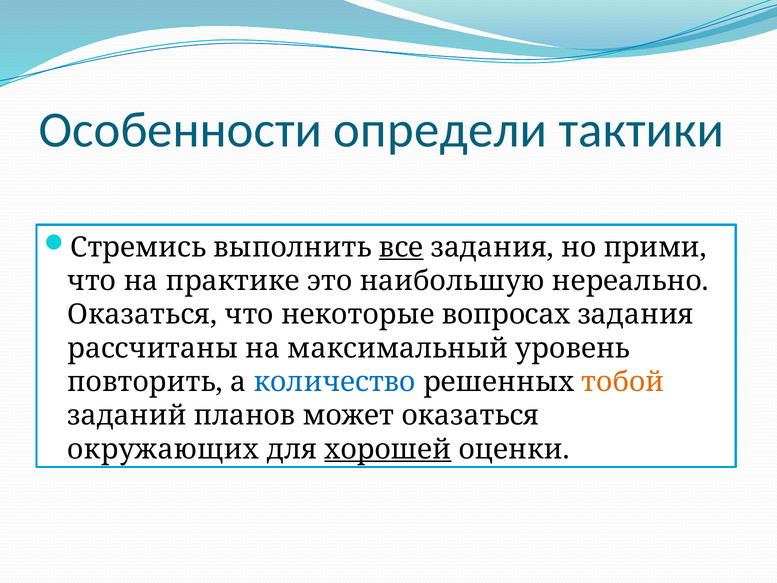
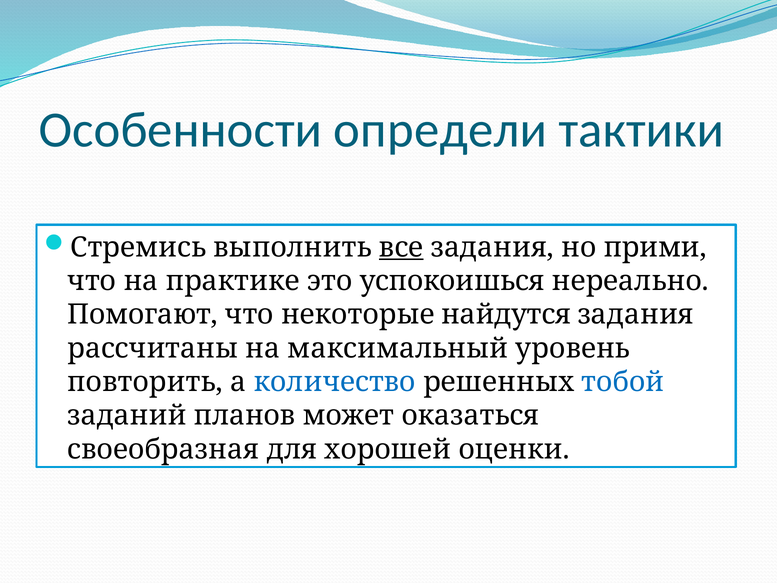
наибольшую: наибольшую -> успокоишься (452, 281)
Оказаться: Оказаться -> Помогают (143, 315)
вопросах: вопросах -> найдутся (506, 315)
тобой colour: orange -> blue (623, 382)
окружающих: окружающих -> своеобразная (163, 449)
хорошей underline: present -> none (388, 449)
